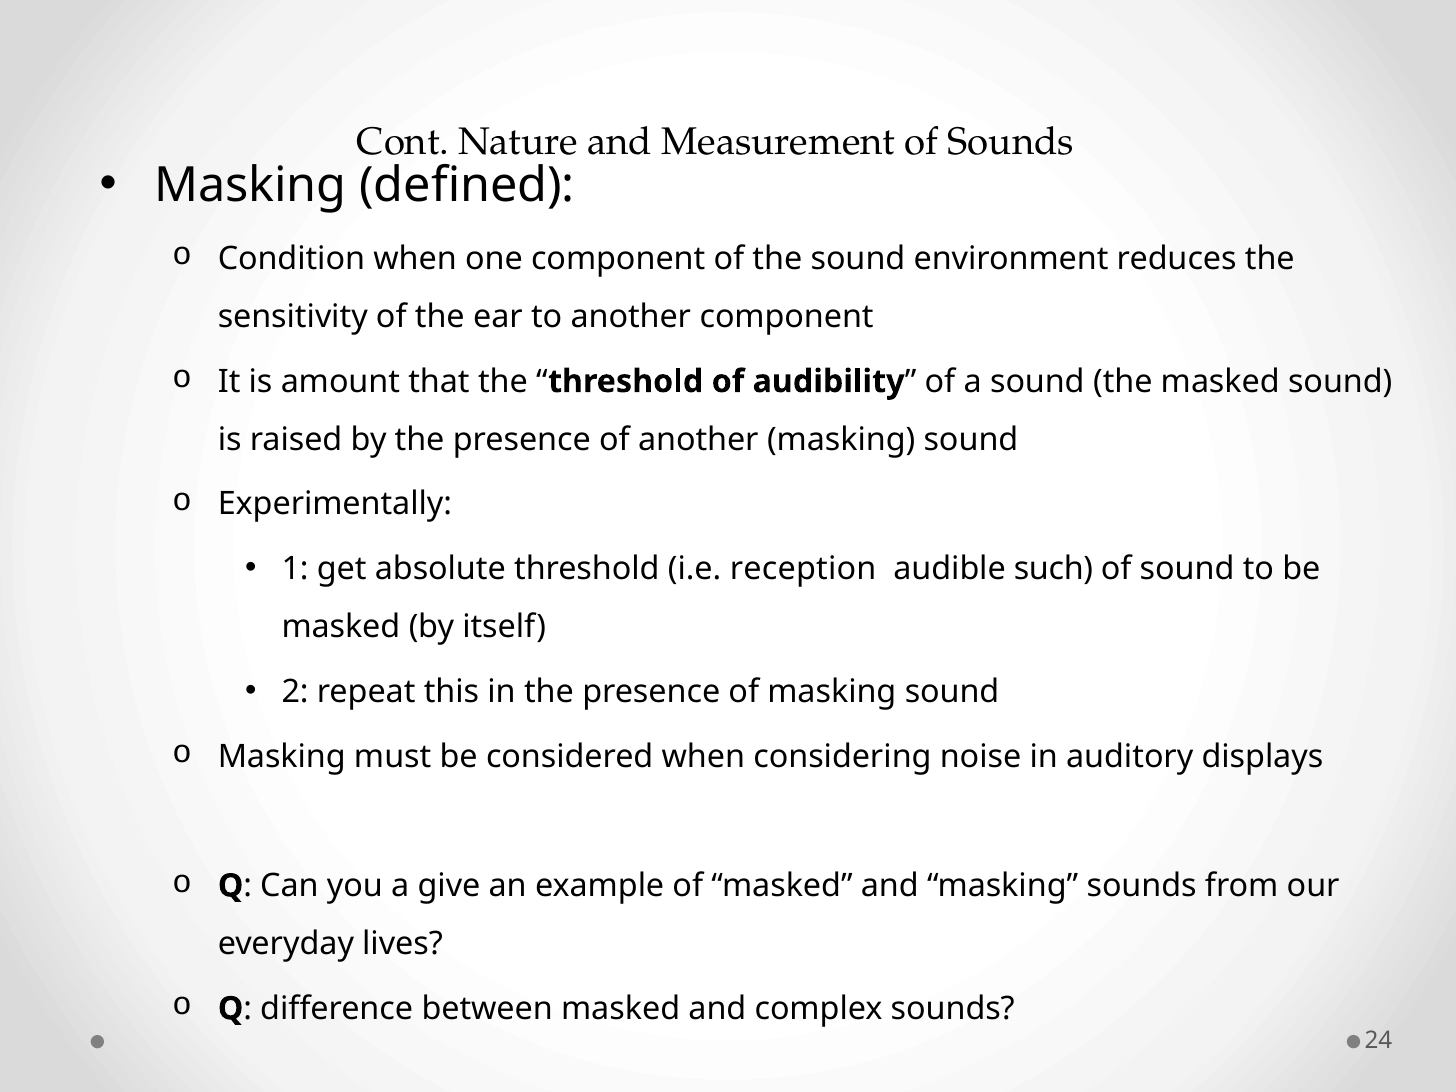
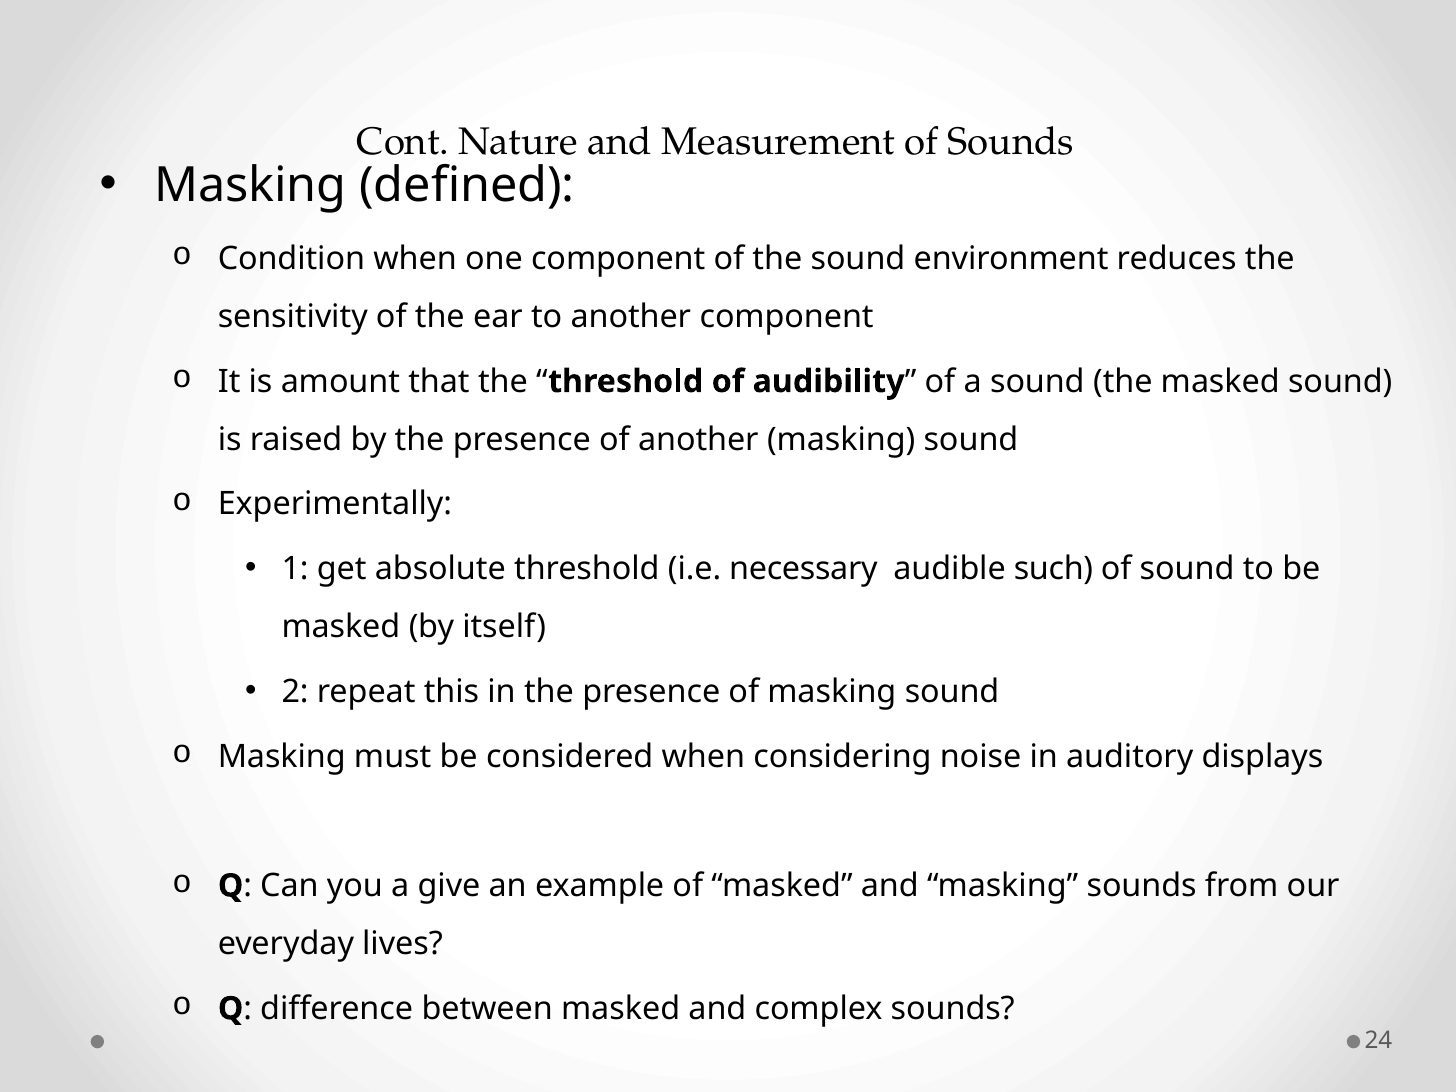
reception: reception -> necessary (803, 569)
